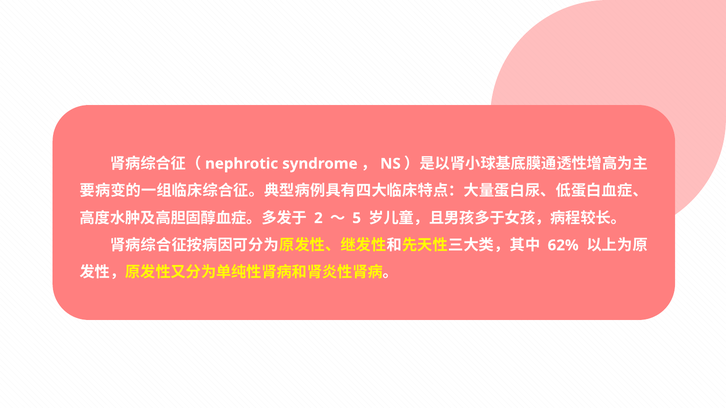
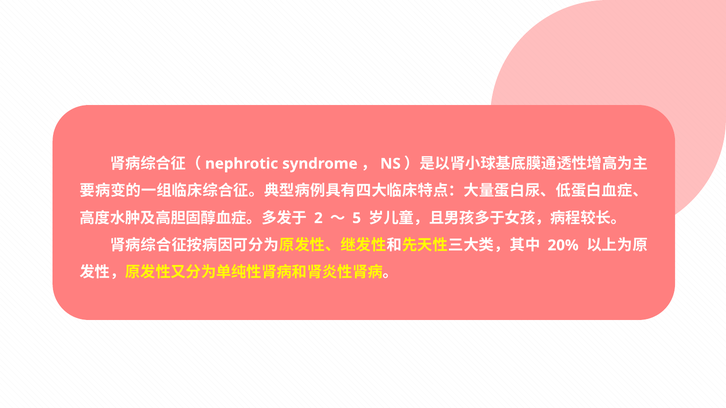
62%: 62% -> 20% (563, 246)
